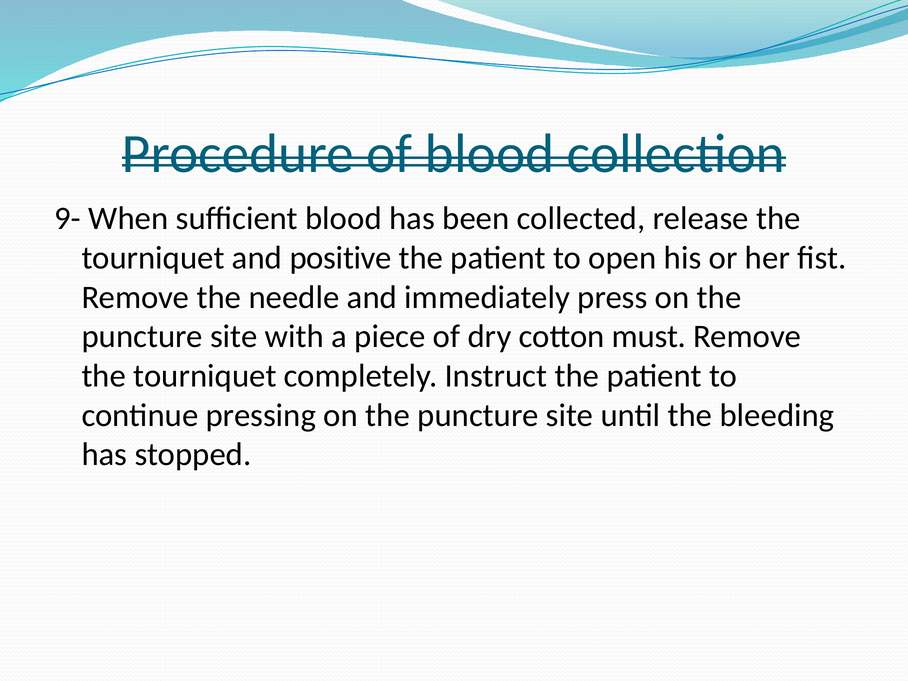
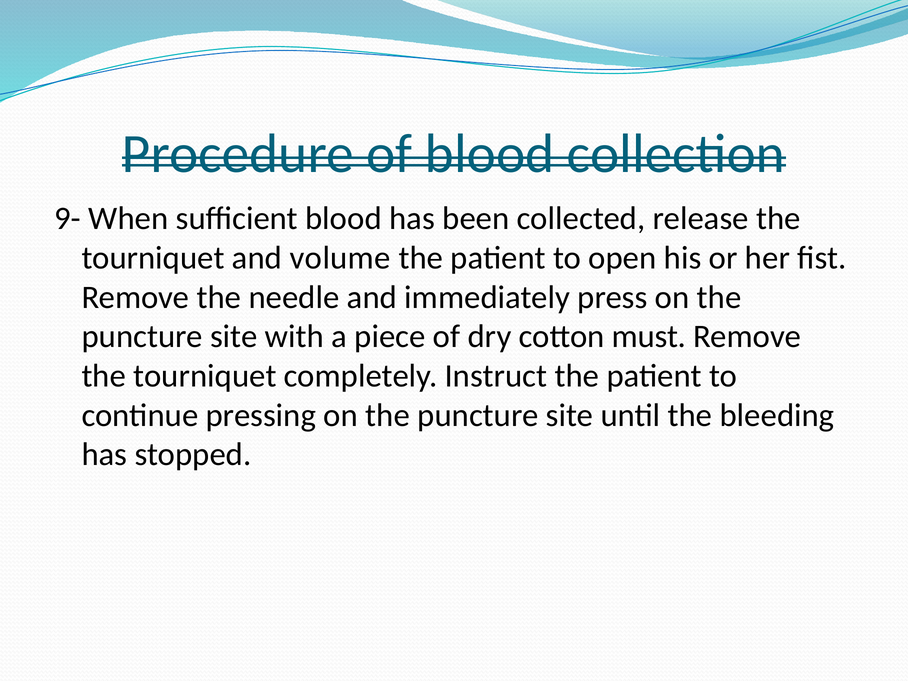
positive: positive -> volume (340, 258)
